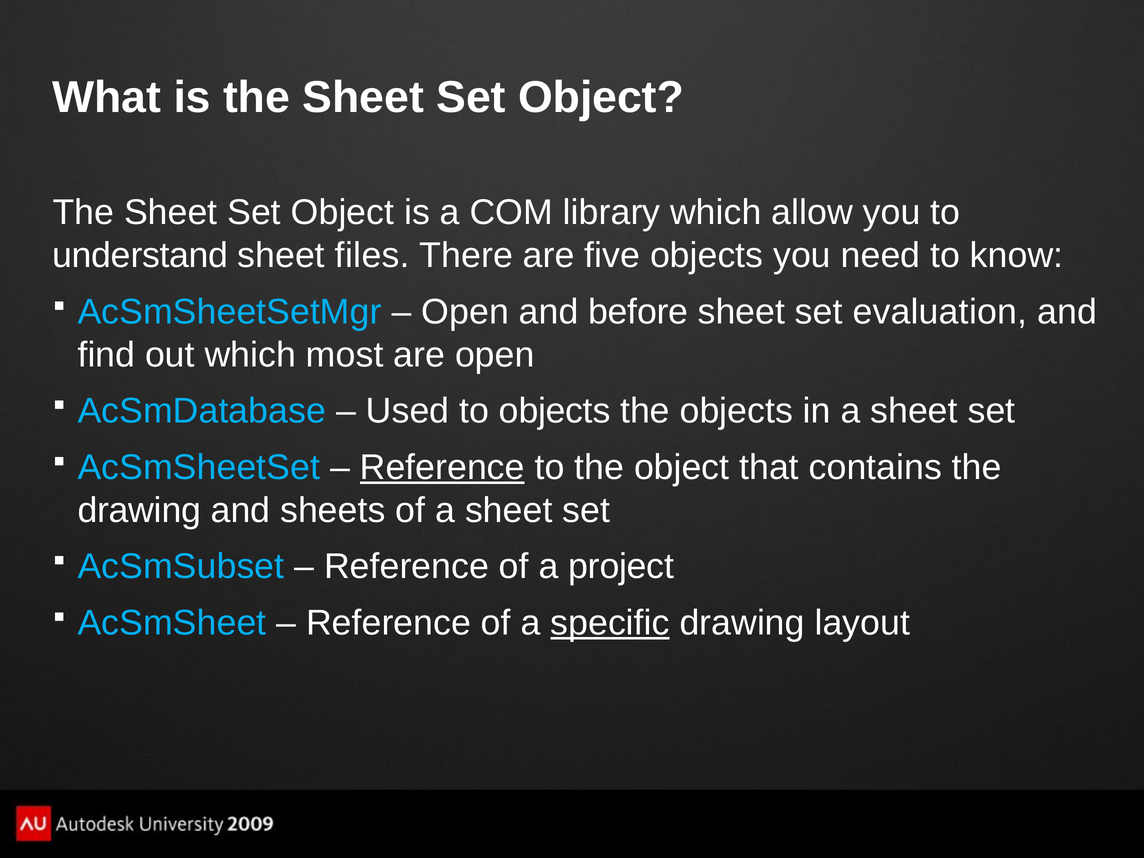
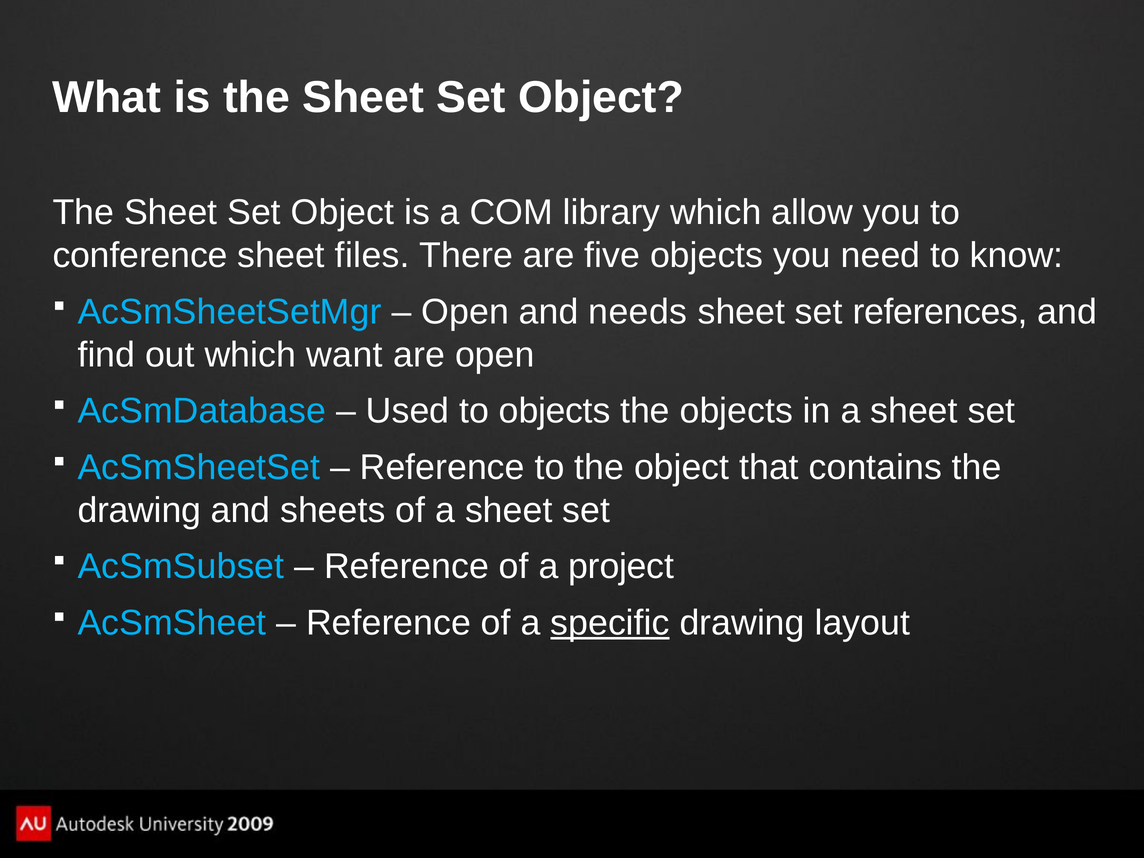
understand: understand -> conference (140, 256)
before: before -> needs (638, 312)
evaluation: evaluation -> references (940, 312)
most: most -> want (345, 355)
Reference underline: present -> none (442, 467)
